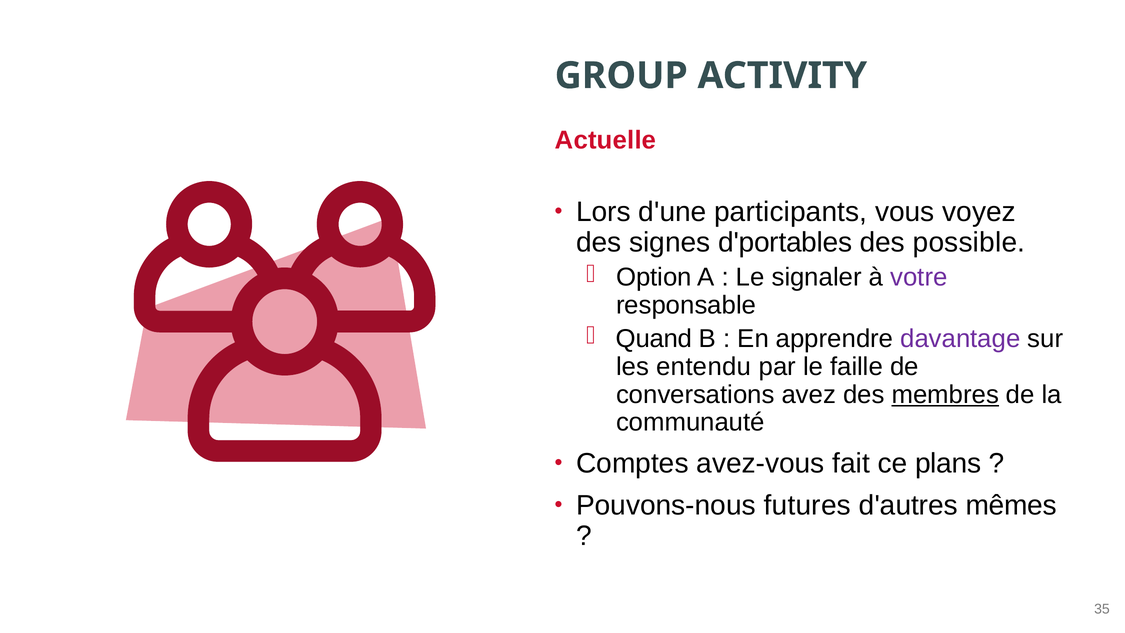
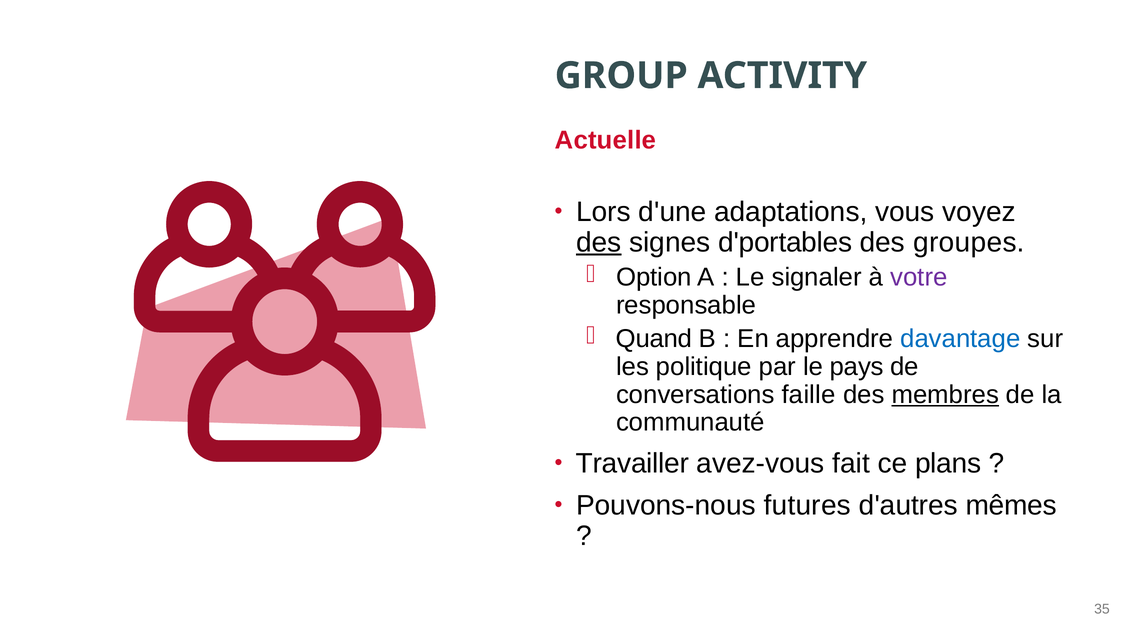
participants: participants -> adaptations (791, 212)
des underline: none -> present (599, 242)
possible: possible -> groupes (969, 242)
davantage colour: purple -> blue (960, 339)
entendu: entendu -> politique (704, 367)
faille: faille -> pays (857, 367)
avez: avez -> faille (809, 394)
Comptes: Comptes -> Travailler (632, 463)
